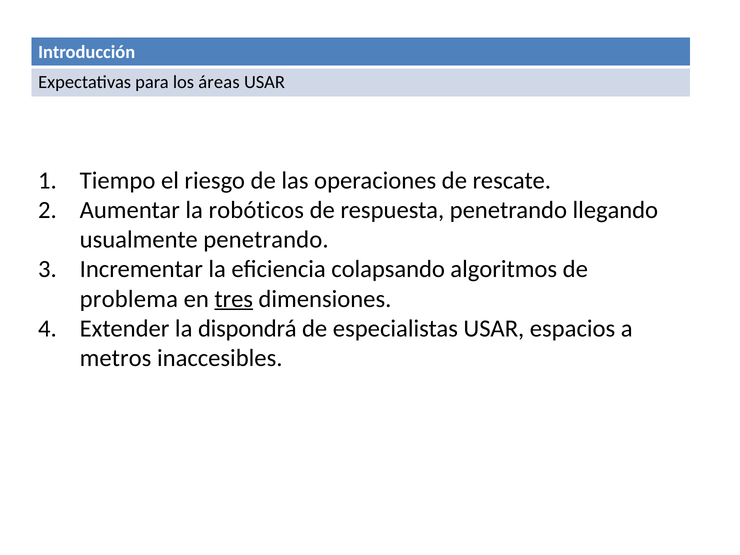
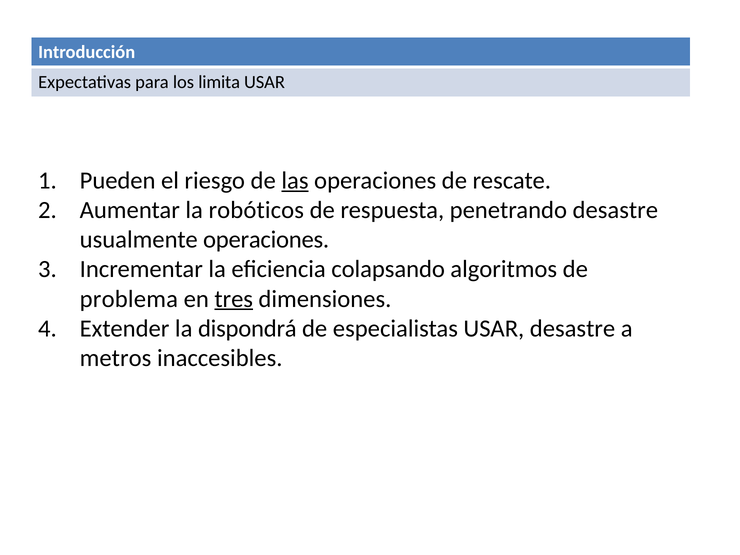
áreas: áreas -> limita (219, 82)
Tiempo: Tiempo -> Pueden (118, 180)
las underline: none -> present (295, 180)
penetrando llegando: llegando -> desastre (615, 210)
usualmente penetrando: penetrando -> operaciones (266, 240)
USAR espacios: espacios -> desastre (573, 328)
